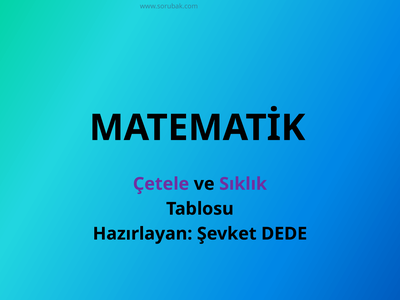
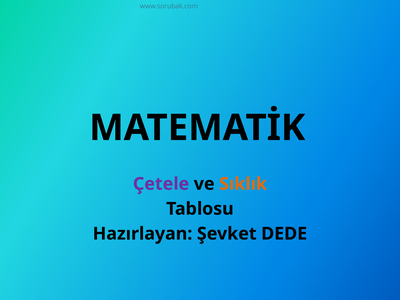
Sıklık colour: purple -> orange (243, 184)
